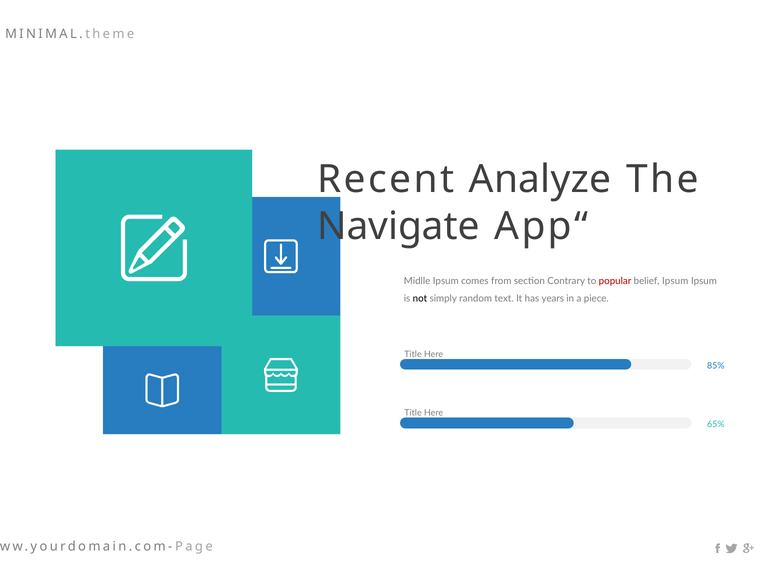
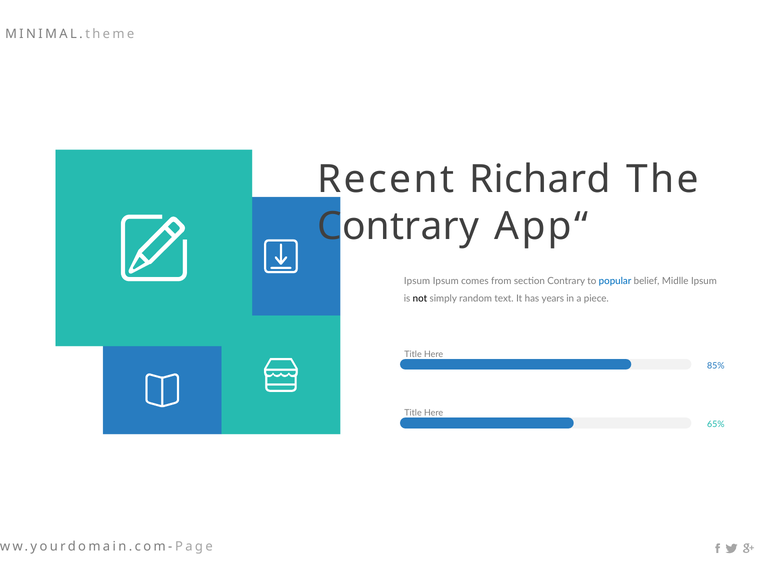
Analyze: Analyze -> Richard (540, 180)
Navigate: Navigate -> Contrary (398, 226)
Midlle: Midlle -> Ipsum (417, 281)
popular colour: red -> blue (615, 281)
belief Ipsum: Ipsum -> Midlle (675, 281)
